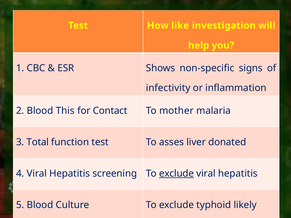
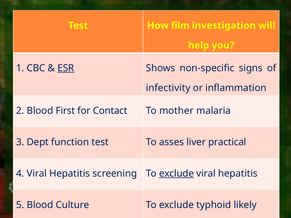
like: like -> film (180, 26)
ESR underline: none -> present (66, 68)
This: This -> First (65, 111)
Total: Total -> Dept (38, 142)
donated: donated -> practical (227, 142)
